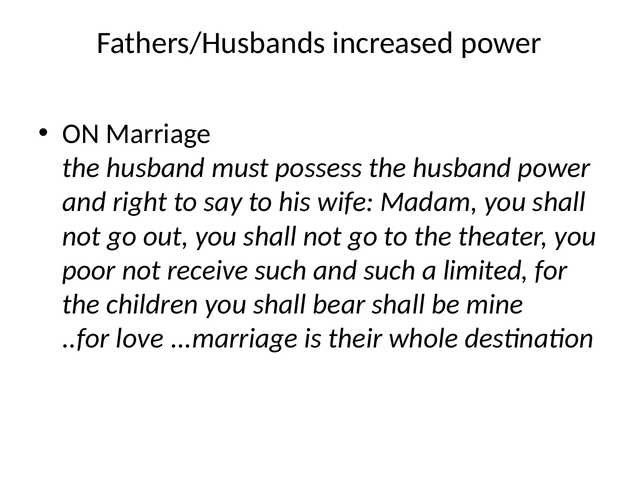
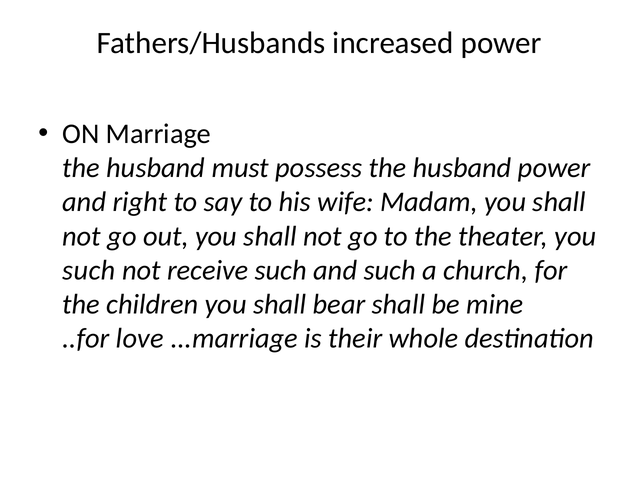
poor: poor -> such (89, 270)
limited: limited -> church (486, 270)
